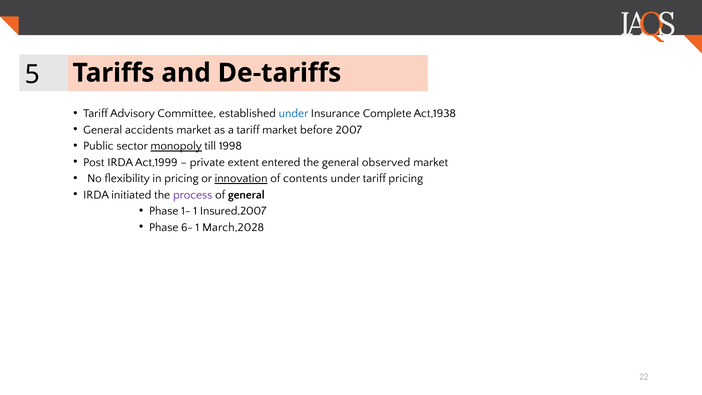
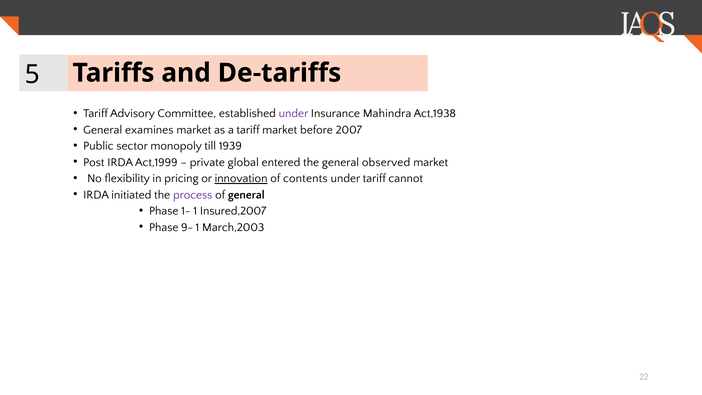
under colour: blue -> purple (294, 113)
Complete: Complete -> Mahindra (387, 113)
accidents: accidents -> examines (149, 130)
monopoly underline: present -> none (176, 146)
1998: 1998 -> 1939 (230, 146)
extent: extent -> global (243, 162)
tariff pricing: pricing -> cannot (406, 178)
6-: 6- -> 9- (187, 227)
March,2028: March,2028 -> March,2003 (233, 227)
